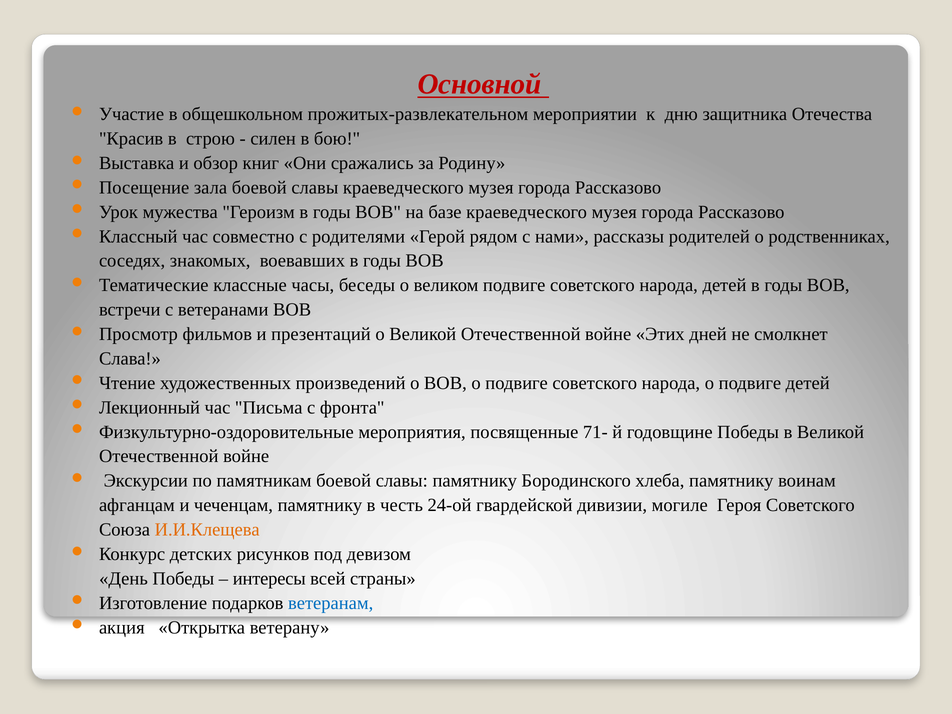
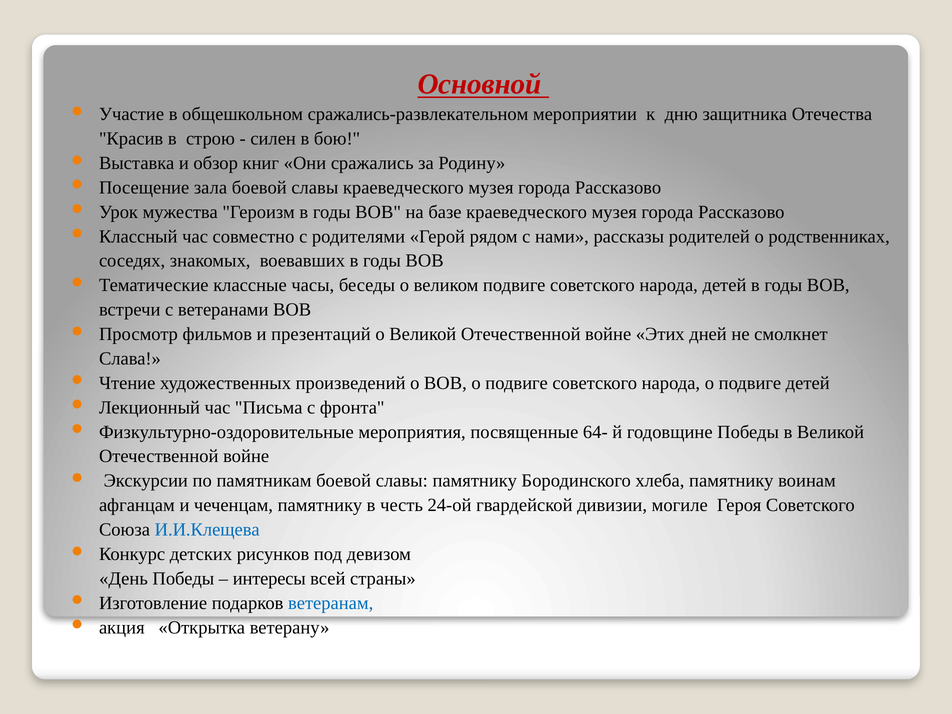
прожитых-развлекательном: прожитых-развлекательном -> сражались-развлекательном (418, 114)
71-: 71- -> 64- (595, 432)
И.И.Клещева colour: orange -> blue (207, 530)
